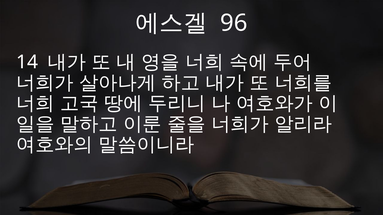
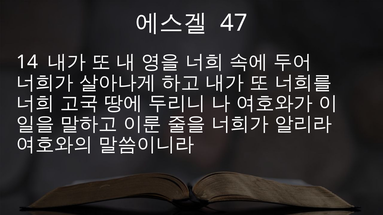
96: 96 -> 47 (234, 23)
